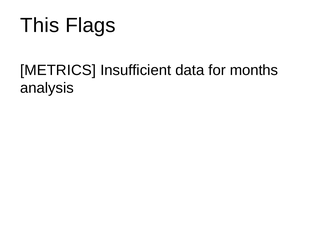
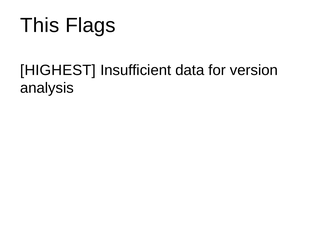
METRICS: METRICS -> HIGHEST (58, 70)
months: months -> version (254, 70)
